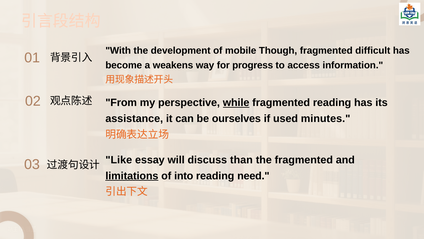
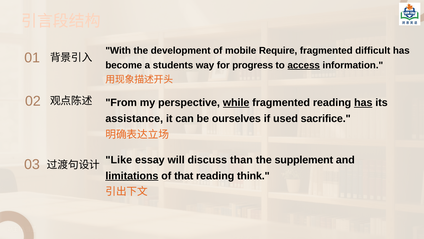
Though: Though -> Require (278, 50)
weakens: weakens -> students (173, 65)
access underline: none -> present (304, 65)
has underline: none -> present (363, 102)
minutes: minutes -> sacrifice (326, 118)
the fragmented: fragmented -> supplement (304, 160)
into: into -> that (184, 175)
need: need -> think (253, 175)
